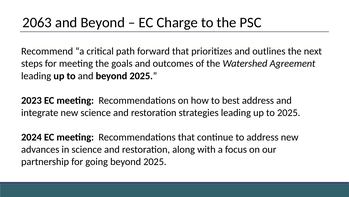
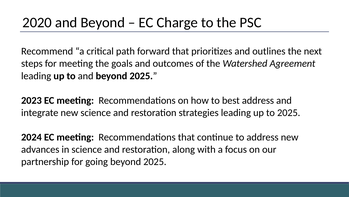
2063: 2063 -> 2020 (37, 22)
